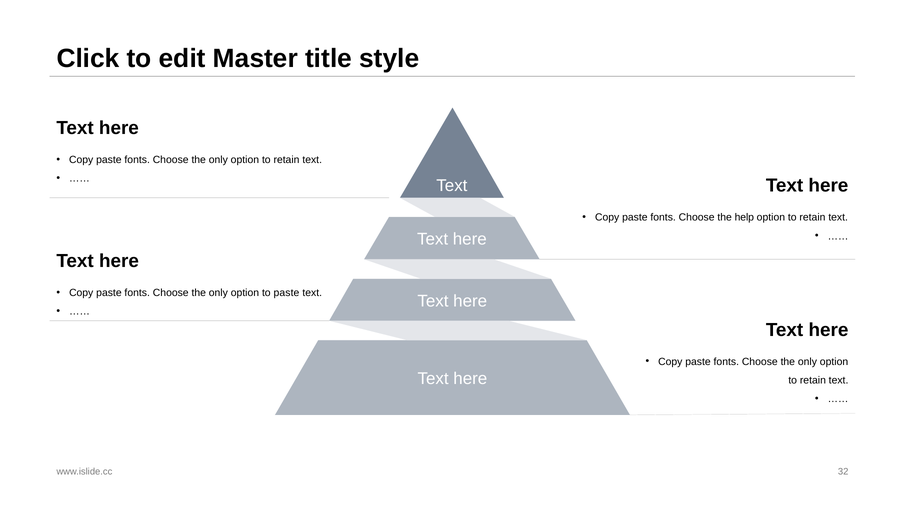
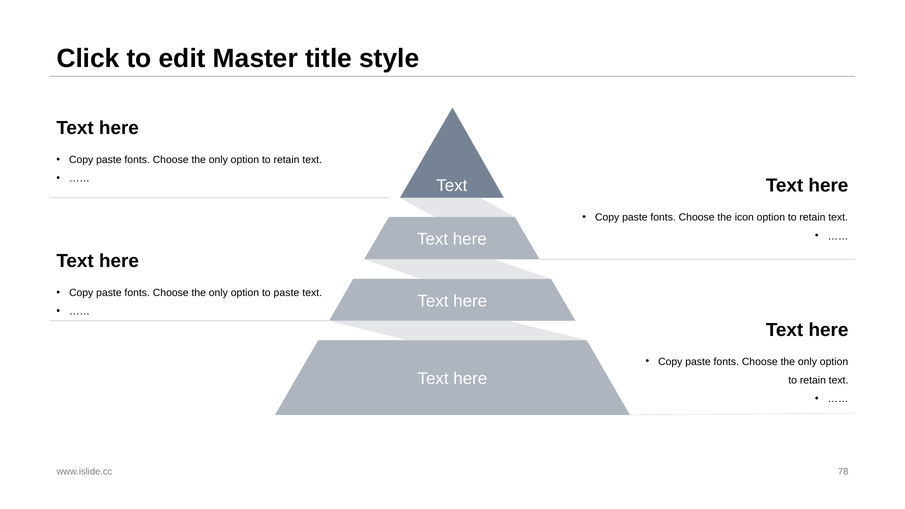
help: help -> icon (744, 217)
32: 32 -> 78 (843, 472)
